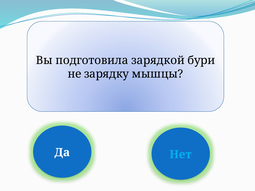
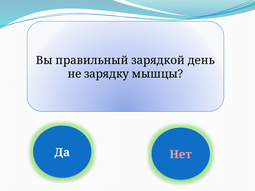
подготовила: подготовила -> правильный (92, 60)
бури: бури -> день (201, 60)
Нет colour: light blue -> pink (181, 155)
